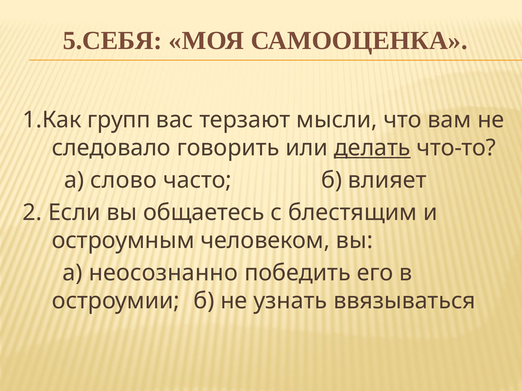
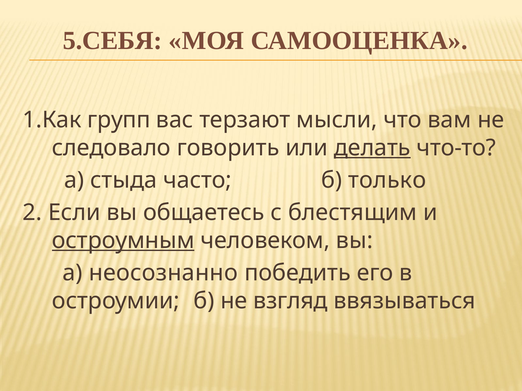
слово: слово -> стыда (124, 180)
влияет: влияет -> только (387, 180)
остроумным underline: none -> present (123, 241)
узнать: узнать -> взгляд (290, 301)
